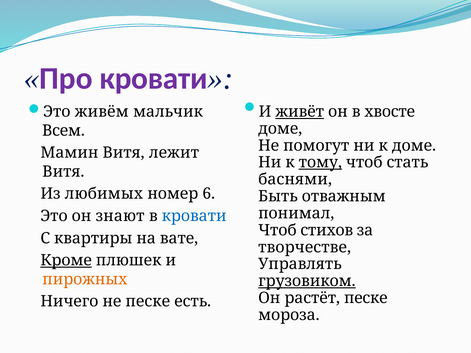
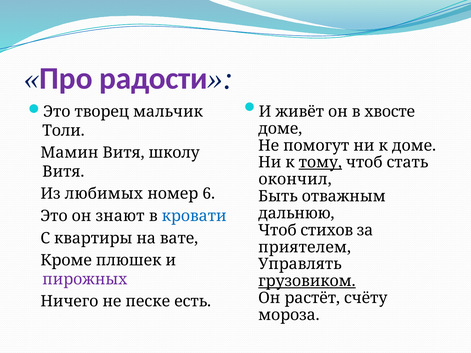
Про кровати: кровати -> радости (153, 78)
живёт underline: present -> none (300, 112)
живём: живём -> творец (102, 112)
Всем: Всем -> Толи (63, 131)
лежит: лежит -> школу (174, 153)
баснями: баснями -> окончил (295, 180)
понимал: понимал -> дальнюю (296, 213)
творчестве: творчестве -> приятелем (305, 247)
Кроме underline: present -> none (66, 261)
пирожных colour: orange -> purple (85, 279)
растёт песке: песке -> счёту (366, 298)
